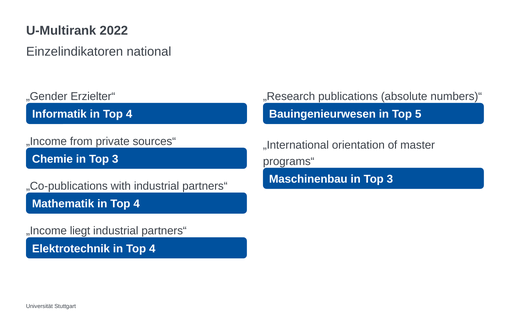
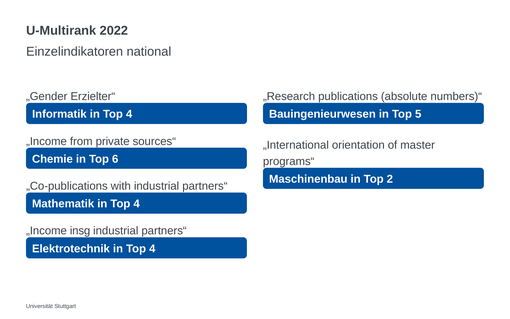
Chemie in Top 3: 3 -> 6 (115, 159)
Maschinenbau in Top 3: 3 -> 2 (390, 179)
liegt: liegt -> insg (80, 231)
